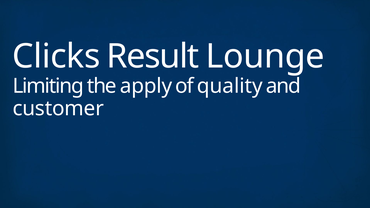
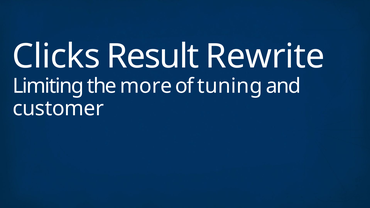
Lounge: Lounge -> Rewrite (265, 56)
apply: apply -> more (146, 86)
quality: quality -> tuning (230, 86)
